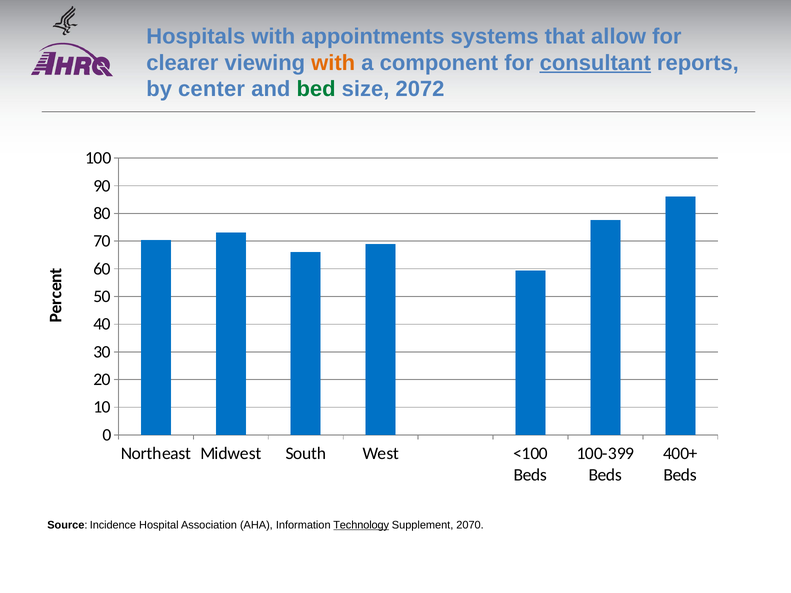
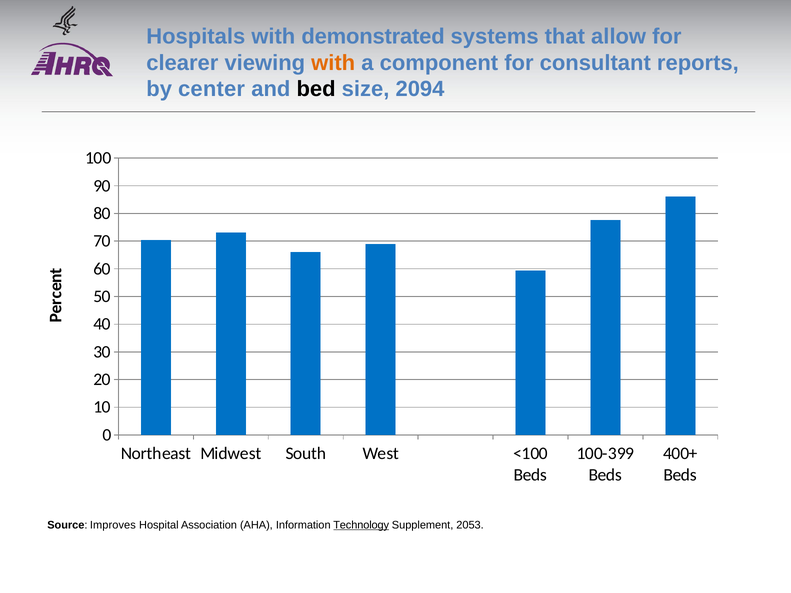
appointments: appointments -> demonstrated (373, 36)
consultant underline: present -> none (595, 63)
bed colour: green -> black (316, 89)
2072: 2072 -> 2094 (420, 89)
Incidence: Incidence -> Improves (113, 525)
2070: 2070 -> 2053 (470, 525)
